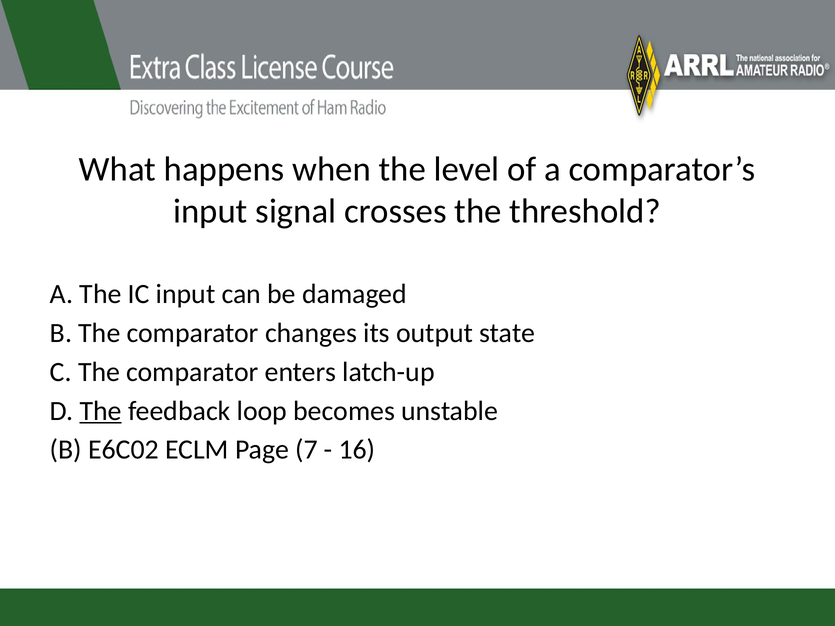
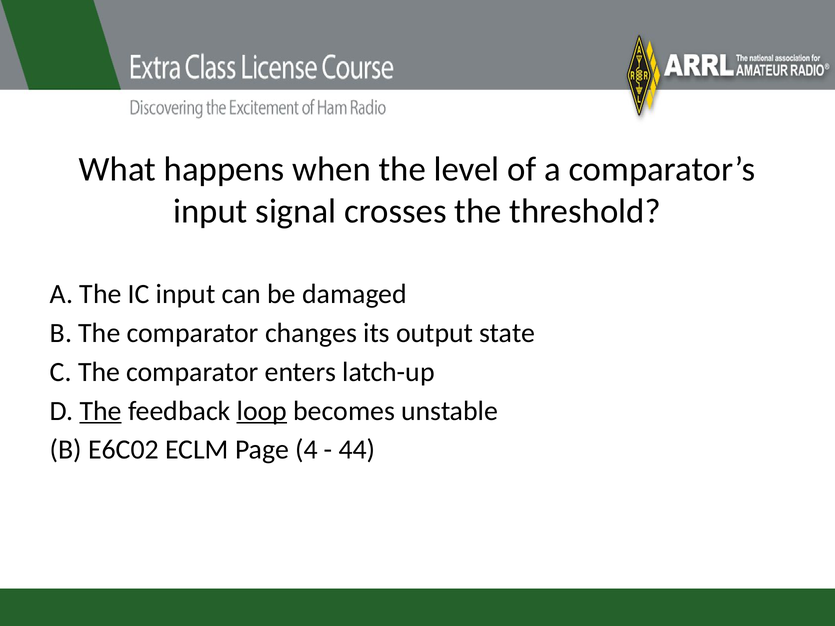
loop underline: none -> present (262, 411)
7: 7 -> 4 (306, 450)
16: 16 -> 44 (357, 450)
